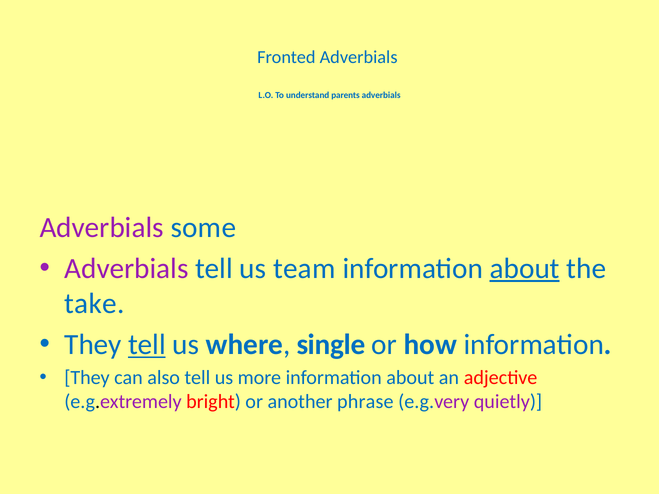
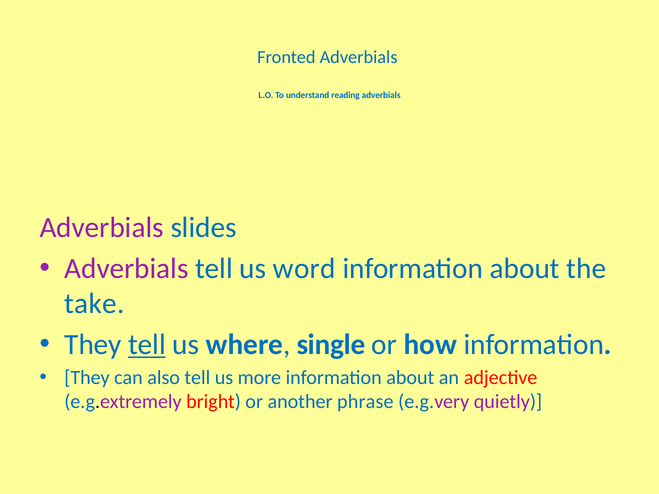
parents: parents -> reading (345, 95)
some: some -> slides (204, 228)
team: team -> word (304, 269)
about underline: present -> none (525, 269)
